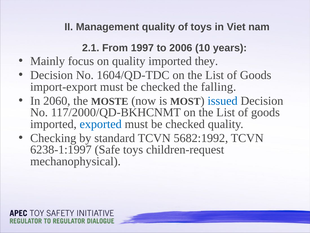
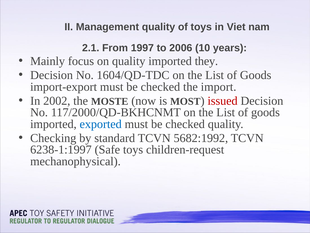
falling: falling -> import (219, 87)
2060: 2060 -> 2002 (57, 101)
issued colour: blue -> red (223, 101)
